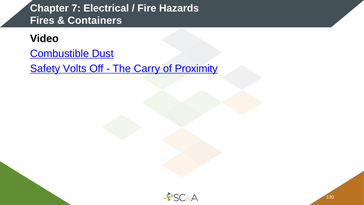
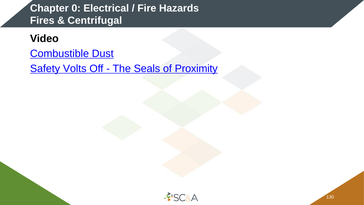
7: 7 -> 0 (76, 8)
Containers: Containers -> Centrifugal (95, 21)
Carry: Carry -> Seals (147, 69)
